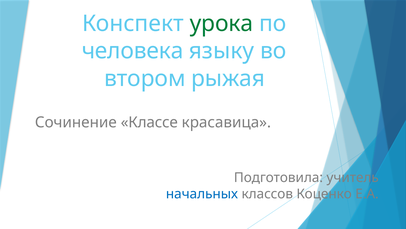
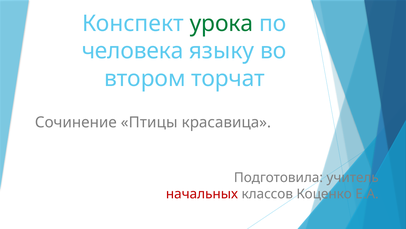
рыжая: рыжая -> торчат (228, 78)
Классе: Классе -> Птицы (149, 122)
начальных colour: blue -> red (202, 194)
